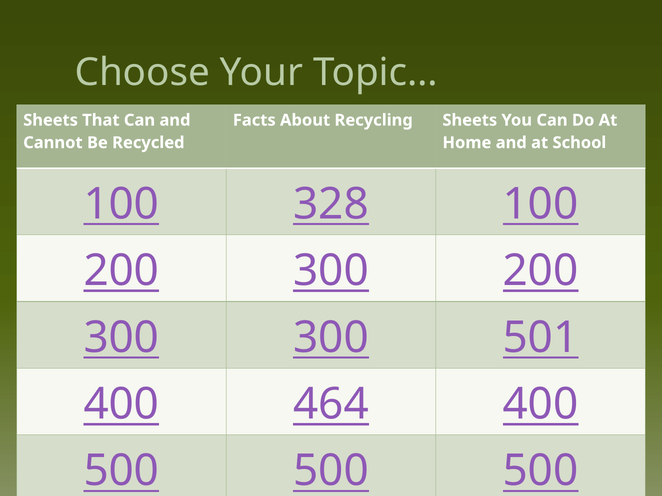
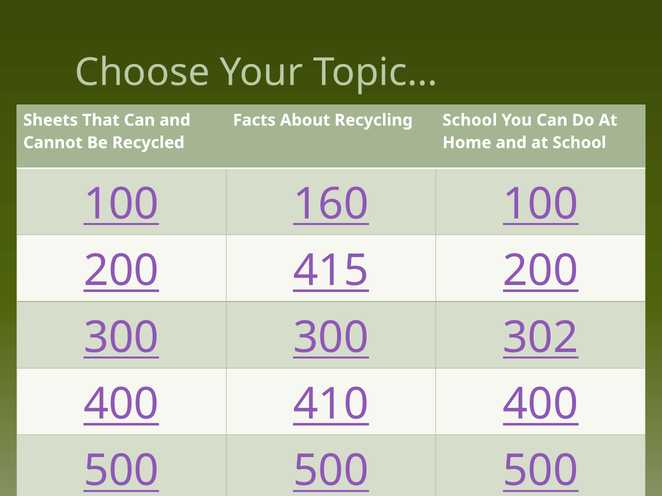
Recycling Sheets: Sheets -> School (470, 120)
328: 328 -> 160 (331, 204)
300: 300 -> 415 (331, 271)
501: 501 -> 302 (541, 338)
464: 464 -> 410 (331, 405)
